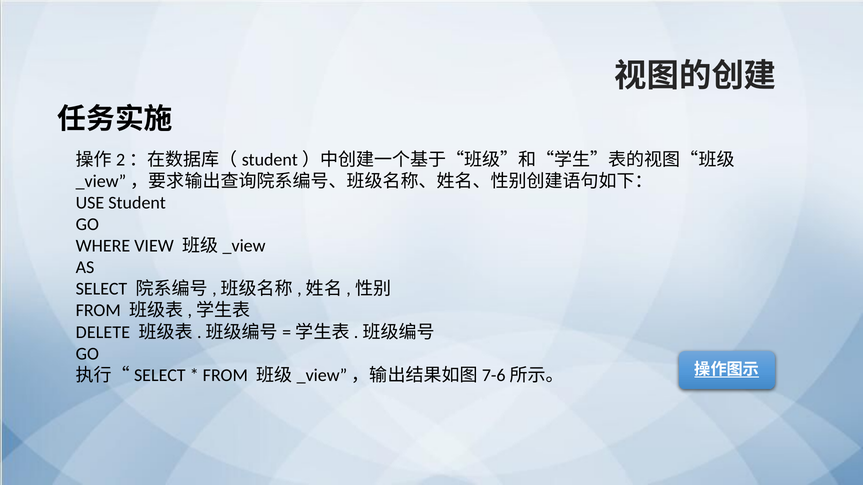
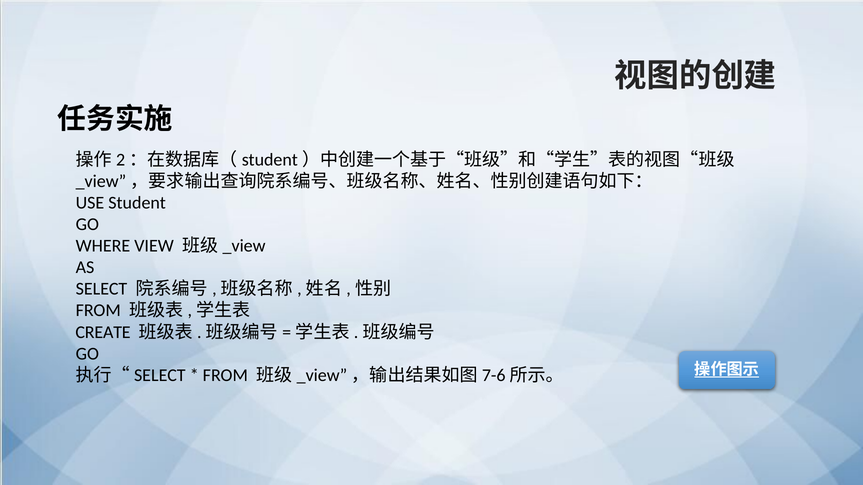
DELETE: DELETE -> CREATE (103, 332)
